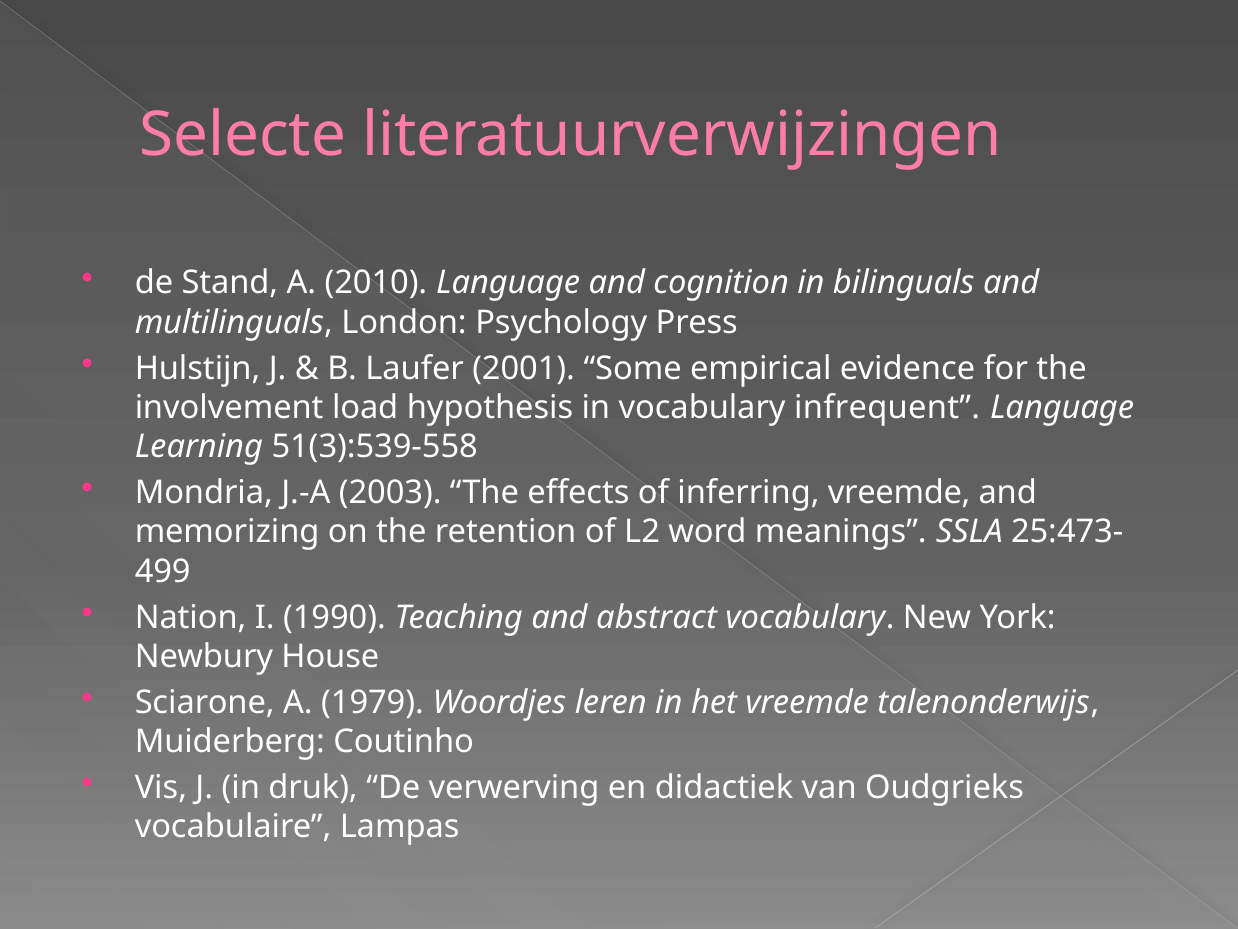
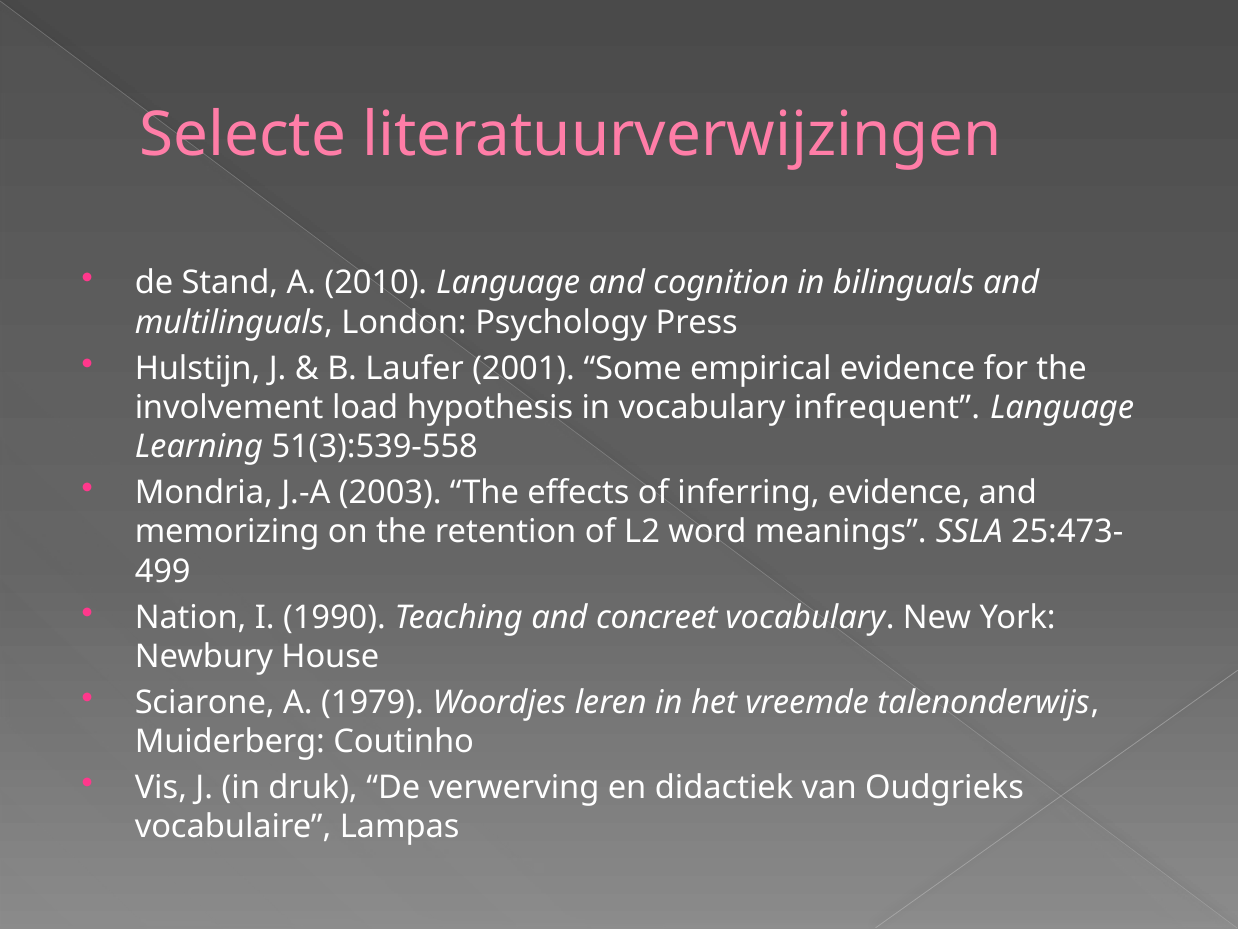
inferring vreemde: vreemde -> evidence (899, 493)
abstract: abstract -> concreet (657, 617)
